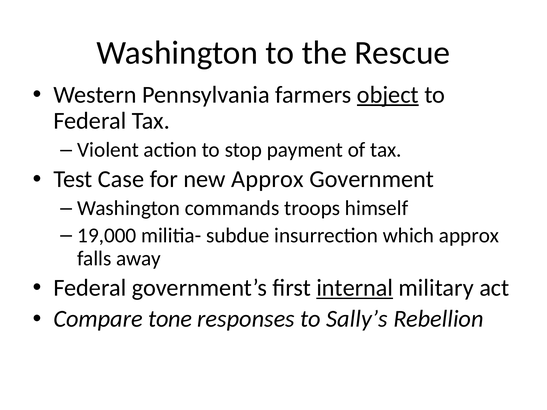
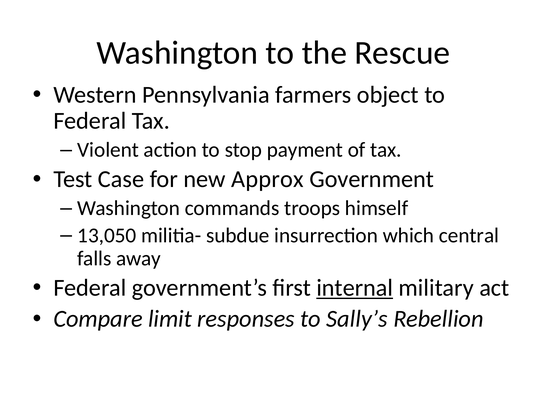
object underline: present -> none (388, 95)
19,000: 19,000 -> 13,050 (107, 236)
which approx: approx -> central (469, 236)
tone: tone -> limit (170, 319)
